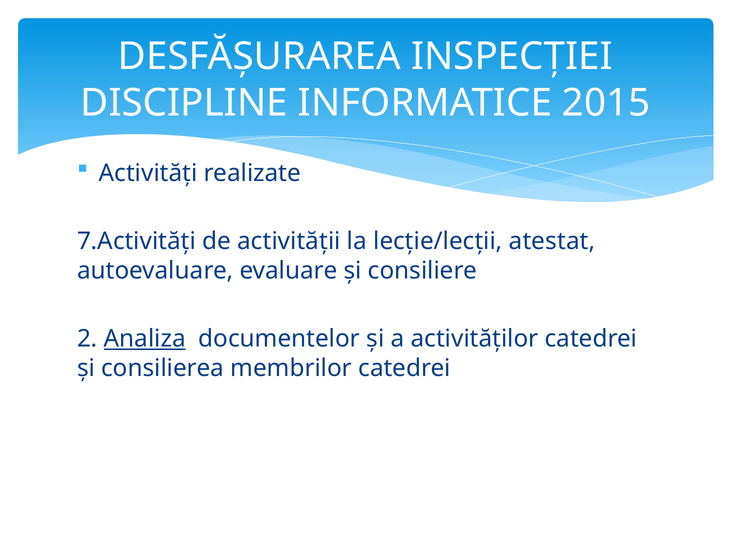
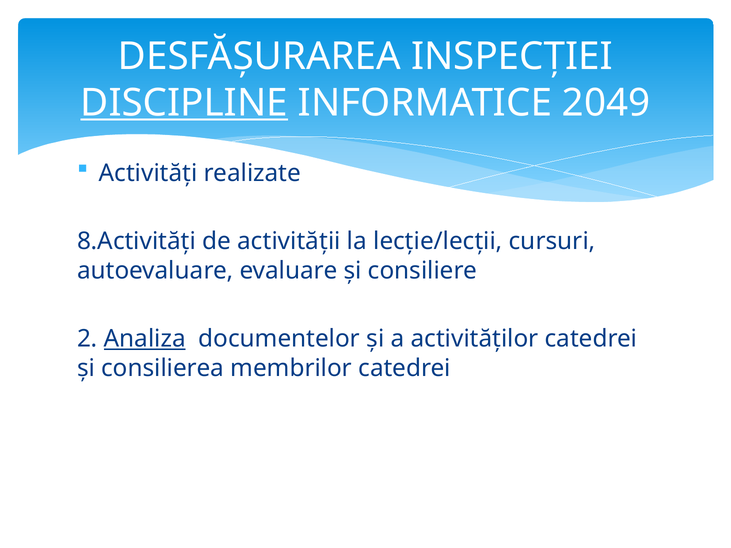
DISCIPLINE underline: none -> present (184, 103)
2015: 2015 -> 2049 (606, 103)
7.Activități: 7.Activități -> 8.Activități (136, 241)
atestat: atestat -> cursuri (552, 241)
